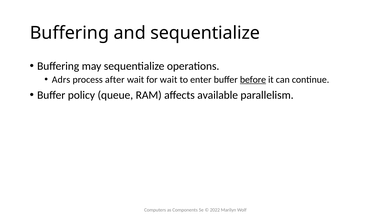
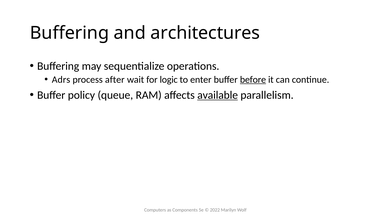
and sequentialize: sequentialize -> architectures (205, 33)
for wait: wait -> logic (169, 80)
available underline: none -> present (218, 95)
